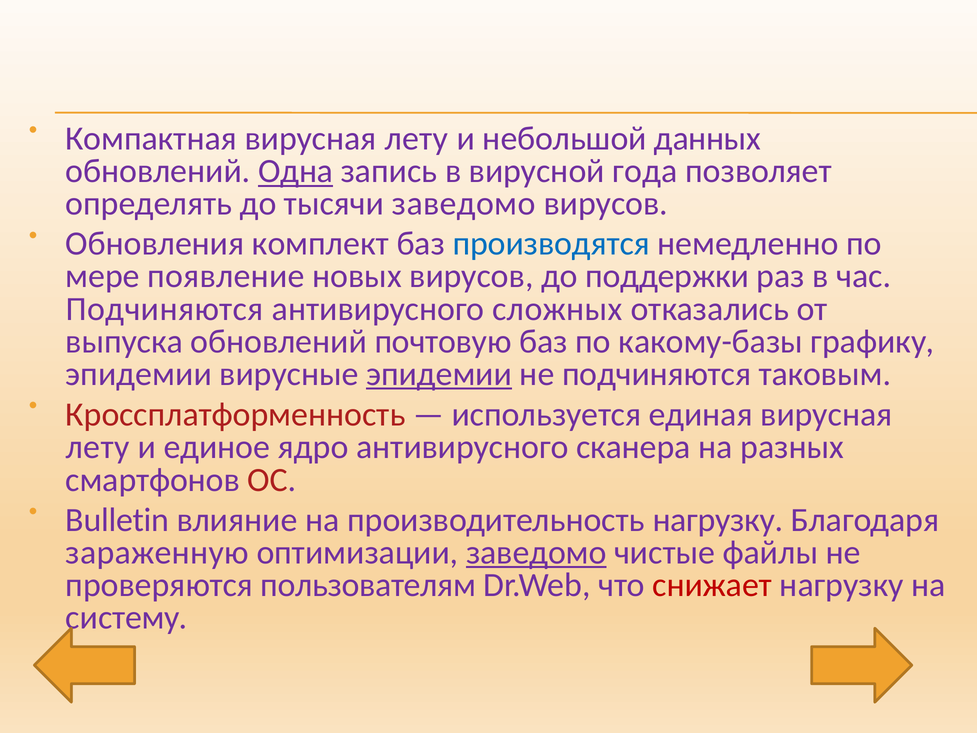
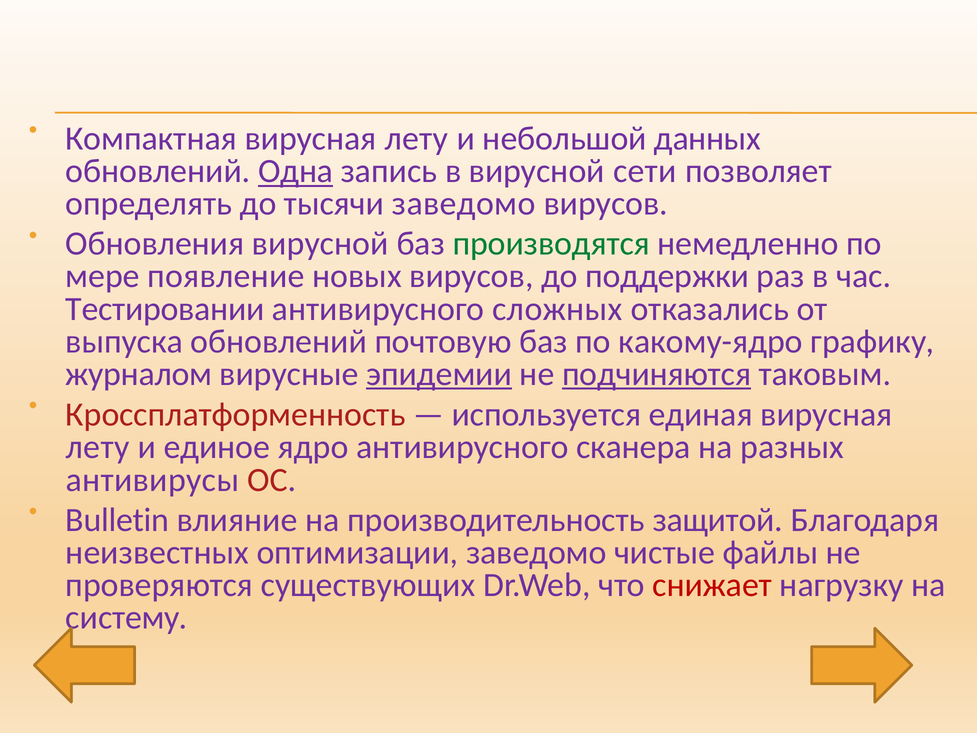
года: года -> сети (645, 171)
Обновления комплект: комплект -> вирусной (320, 244)
производятся colour: blue -> green (551, 244)
Подчиняются: Подчиняются -> Тестировании (165, 309)
какому-базы: какому-базы -> какому-ядро (711, 341)
эпидемии: эпидемии -> журналом (139, 374)
подчиняются underline: none -> present (657, 374)
смартфонов: смартфонов -> антивирусы (152, 480)
производительность нагрузку: нагрузку -> защитой (718, 520)
зараженную: зараженную -> неизвестных (157, 552)
заведомо underline: present -> none (536, 552)
пользователям: пользователям -> существующих (368, 585)
